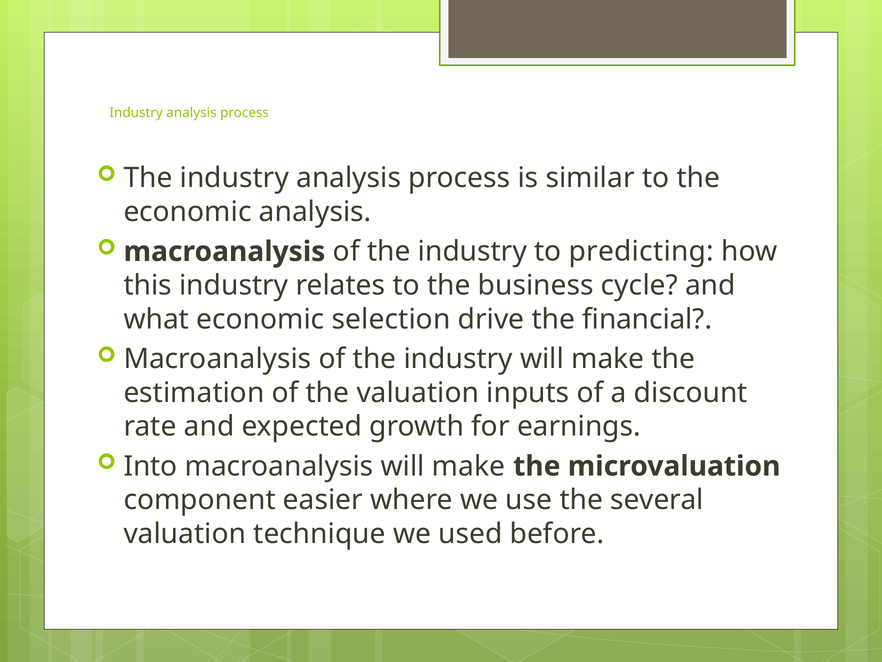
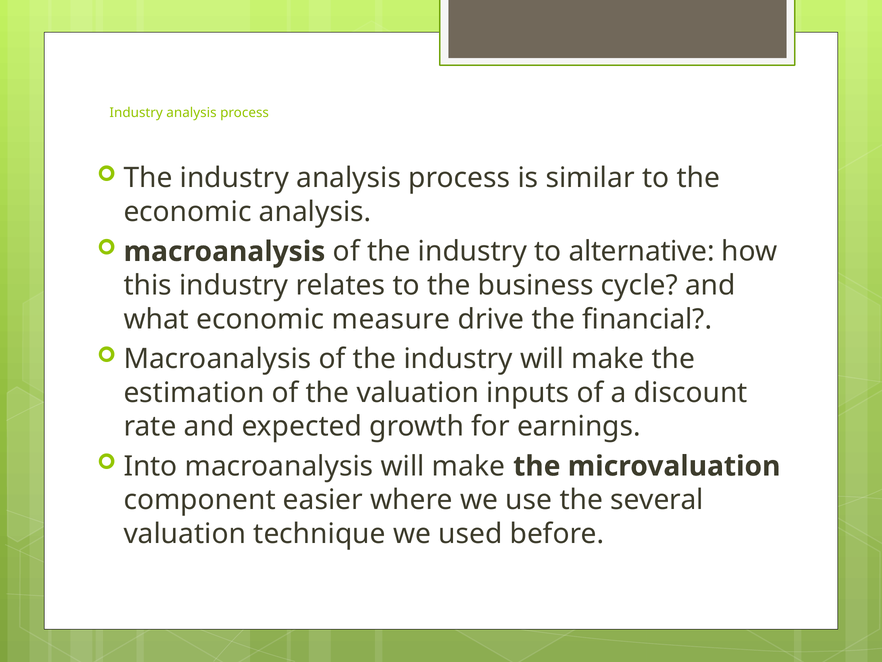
predicting: predicting -> alternative (642, 251)
selection: selection -> measure (391, 319)
